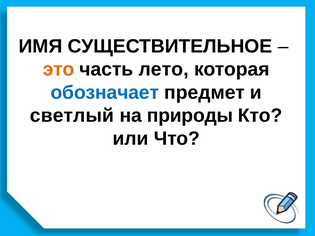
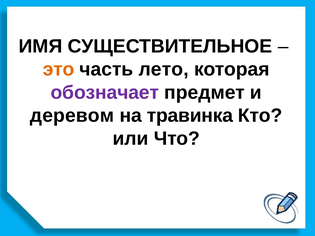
обозначает colour: blue -> purple (105, 93)
светлый: светлый -> деревом (72, 116)
природы: природы -> травинка (190, 116)
